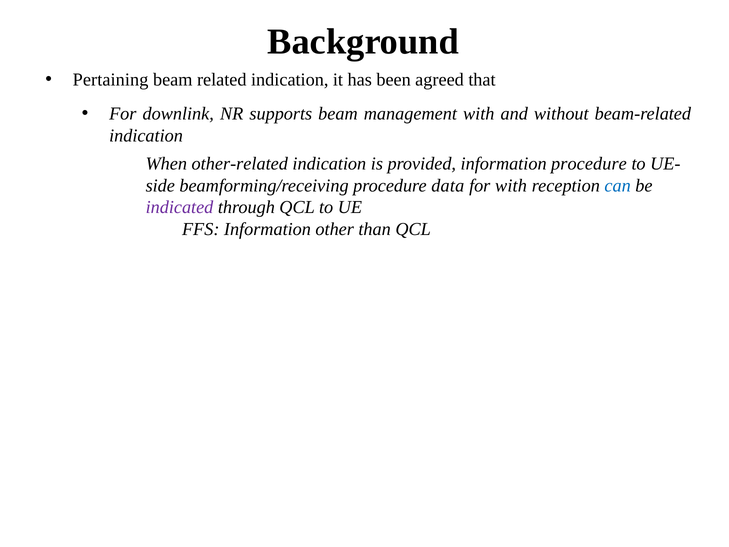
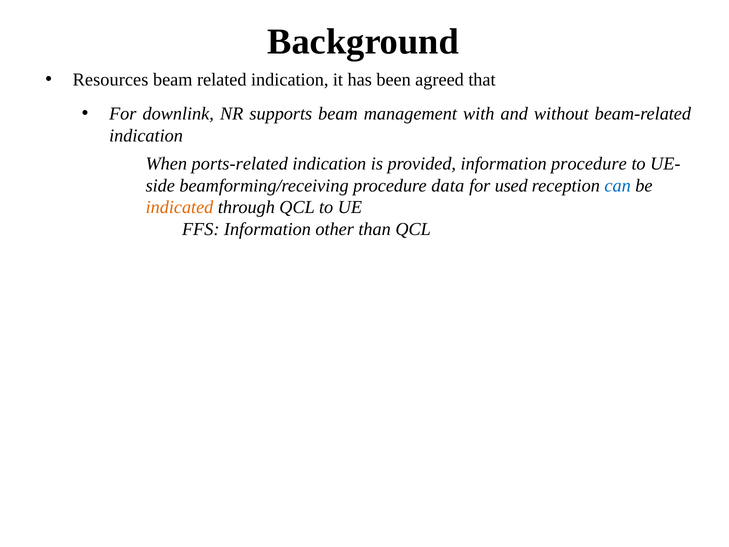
Pertaining: Pertaining -> Resources (111, 80)
other-related: other-related -> ports-related (240, 164)
for with: with -> used (511, 185)
indicated colour: purple -> orange (179, 207)
